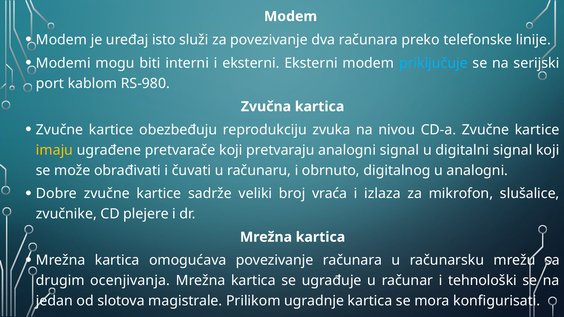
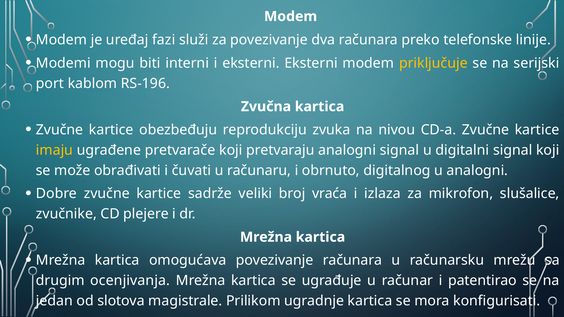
isto: isto -> fazi (164, 40)
priključuje colour: light blue -> yellow (433, 63)
RS-980: RS-980 -> RS-196 (145, 83)
tehnološki: tehnološki -> patentirao (482, 281)
